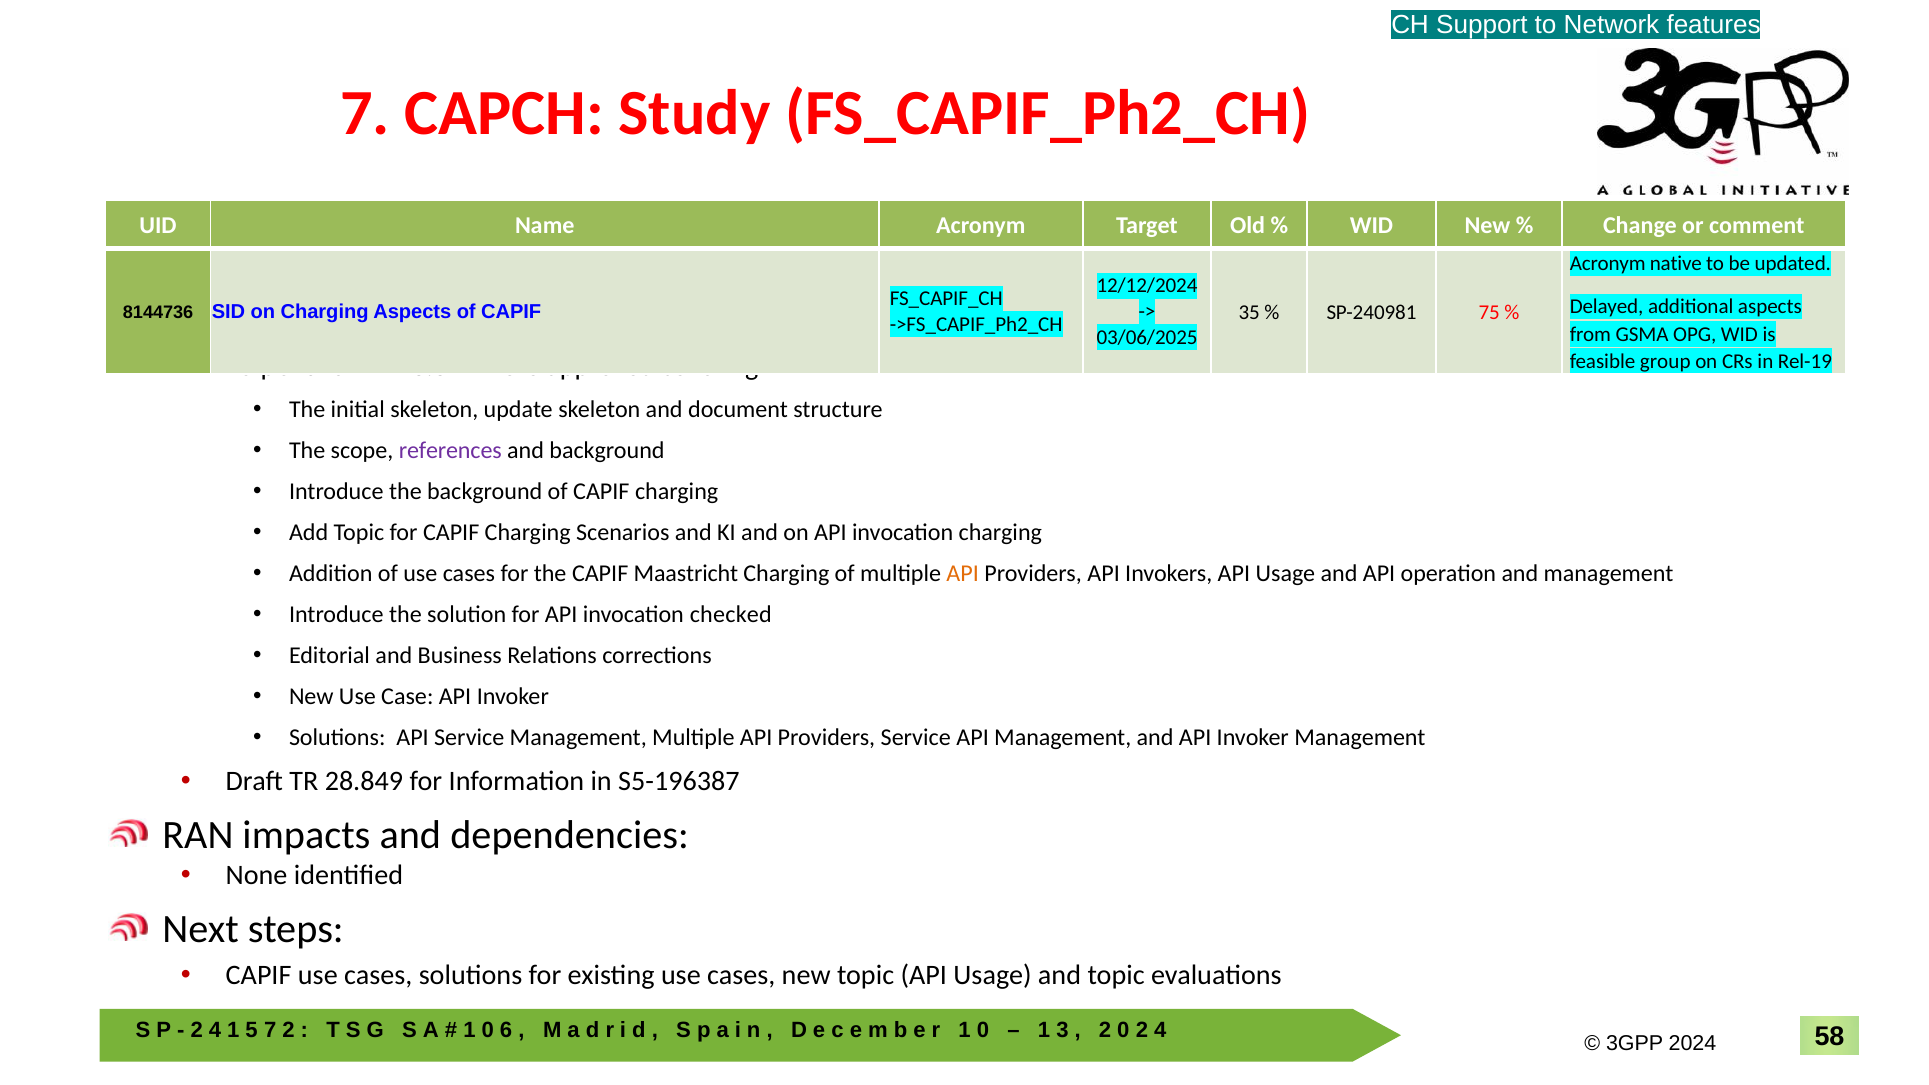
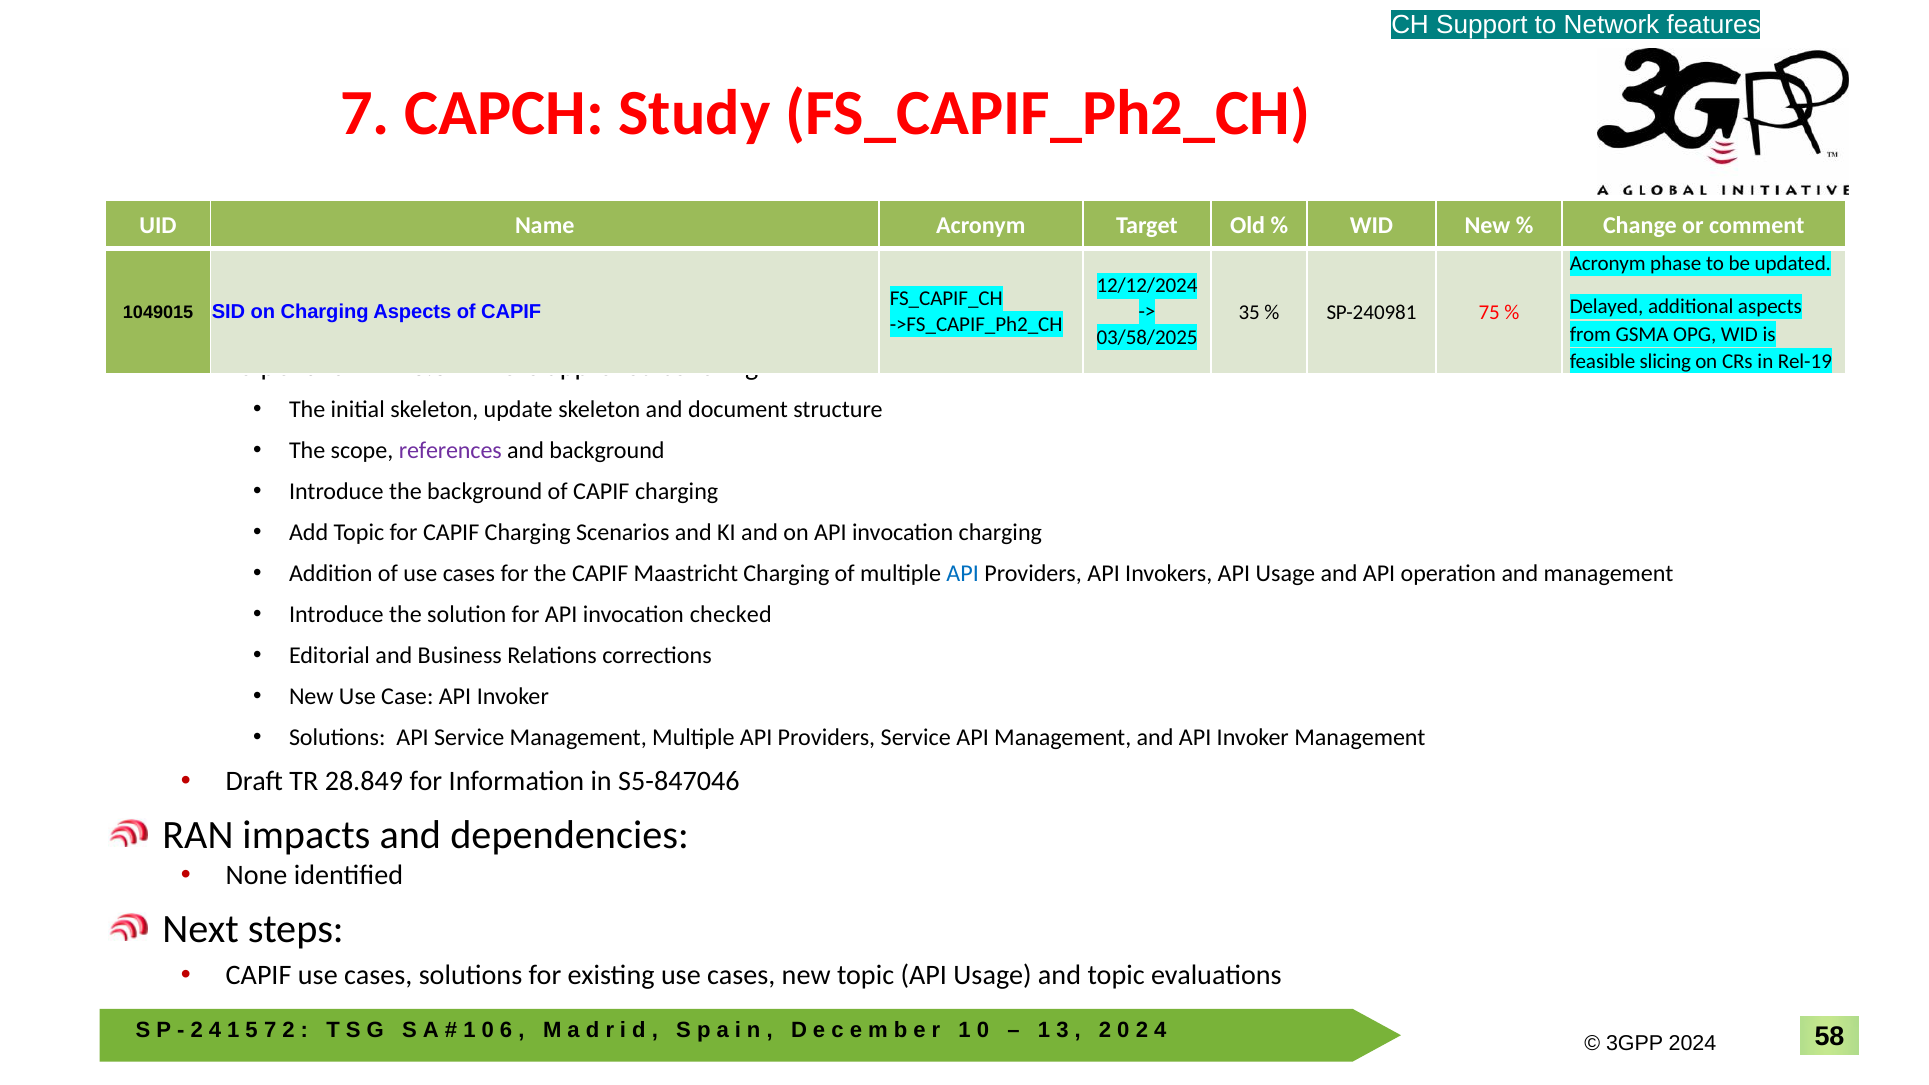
native: native -> phase (1676, 263)
8144736: 8144736 -> 1049015 (158, 313)
03/06/2025: 03/06/2025 -> 03/58/2025 (1147, 337)
group: group -> slicing (1665, 361)
API colour: orange -> blue (963, 574)
S5-196387: S5-196387 -> S5-847046 (679, 782)
